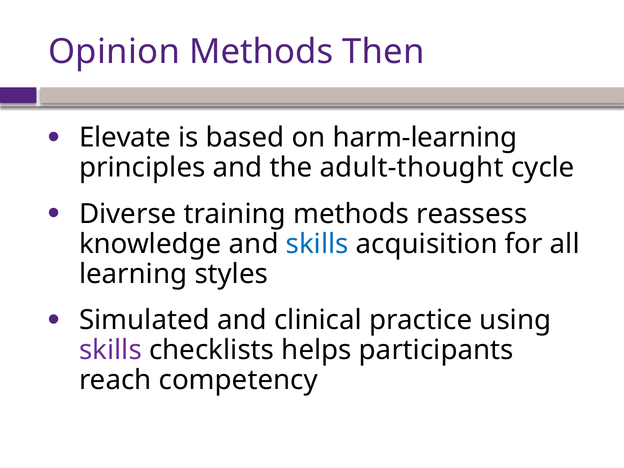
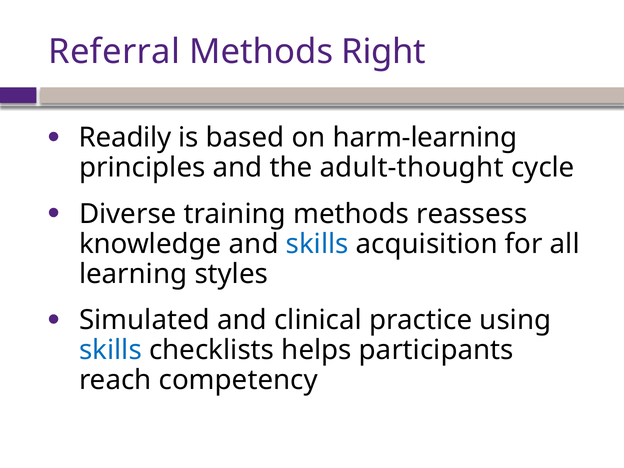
Opinion: Opinion -> Referral (114, 52)
Then: Then -> Right (384, 52)
Elevate: Elevate -> Readily (125, 138)
skills colour: purple -> blue (110, 350)
